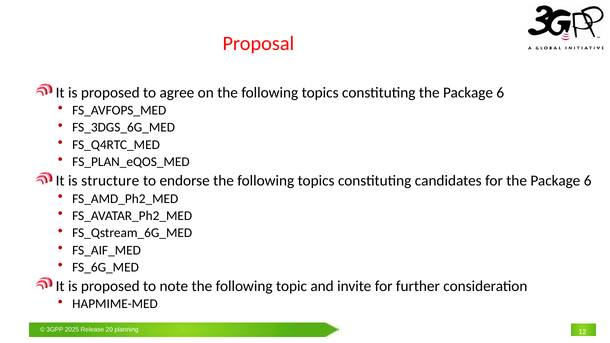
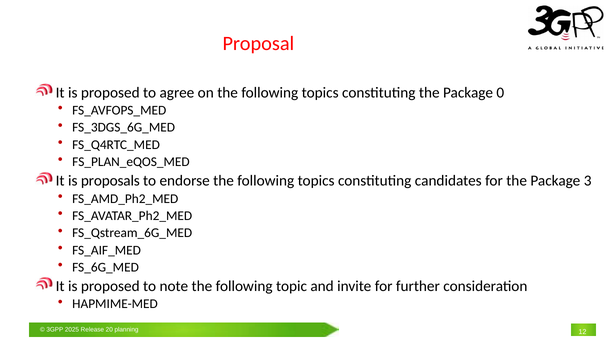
constituting the Package 6: 6 -> 0 (500, 93)
structure: structure -> proposals (110, 181)
for the Package 6: 6 -> 3 (588, 181)
